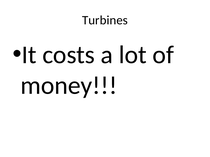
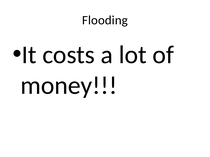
Turbines: Turbines -> Flooding (105, 20)
